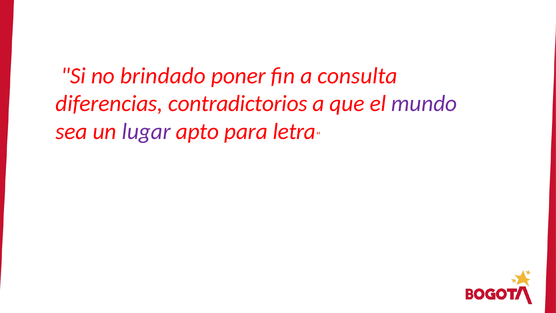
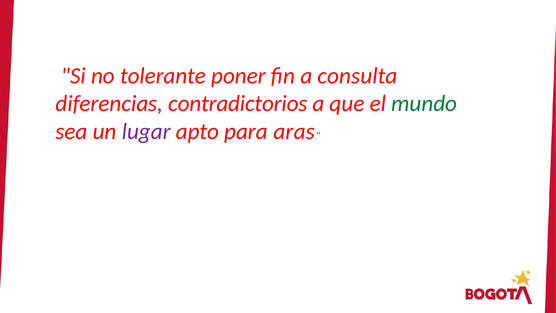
brindado: brindado -> tolerante (163, 76)
mundo colour: purple -> green (424, 104)
letra: letra -> aras (294, 131)
